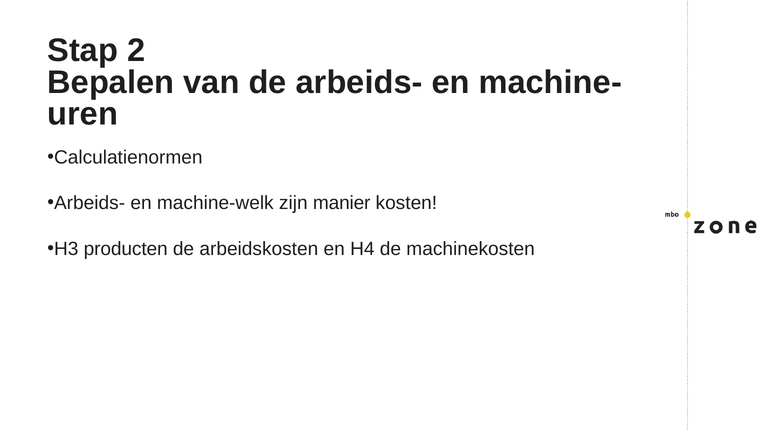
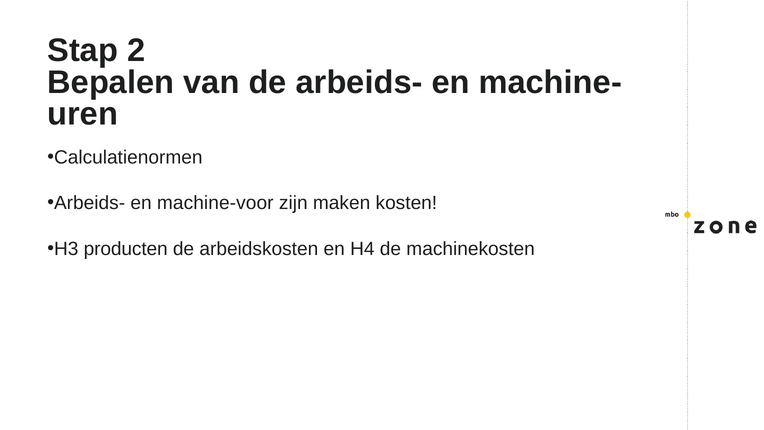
machine-welk: machine-welk -> machine-voor (215, 203)
manier: manier -> maken (342, 203)
